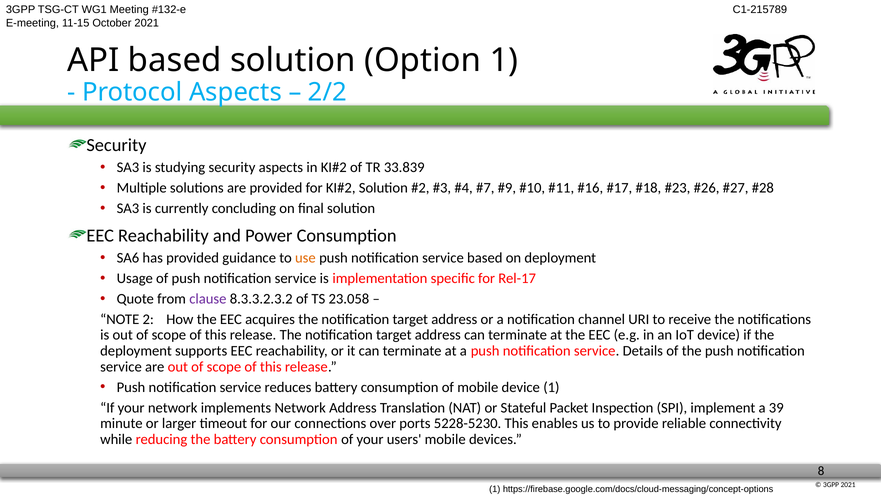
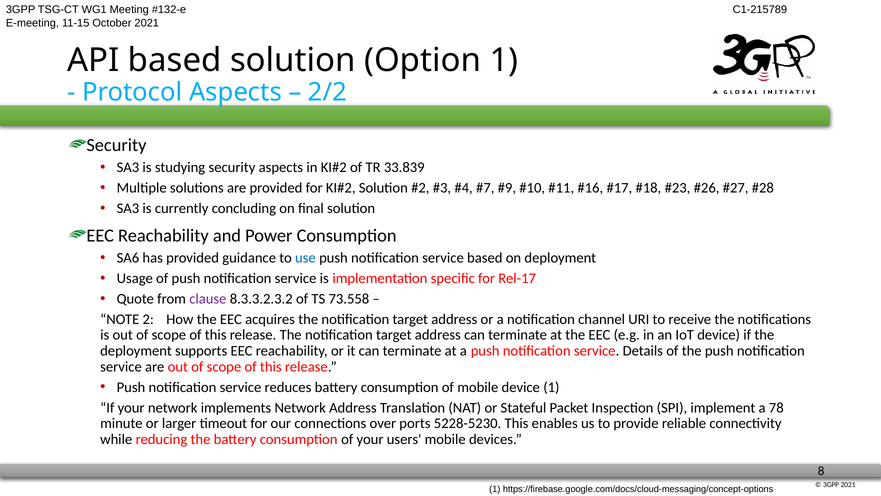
use colour: orange -> blue (305, 258)
23.058: 23.058 -> 73.558 (349, 299)
39: 39 -> 78 (776, 407)
